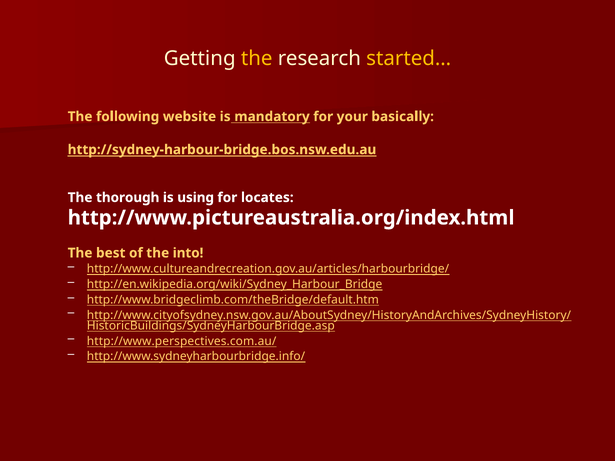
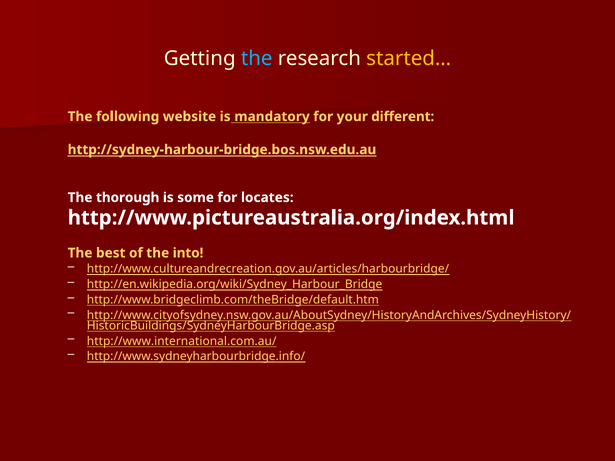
the colour: yellow -> light blue (257, 58)
basically: basically -> different (403, 117)
using: using -> some (196, 198)
http://www.perspectives.com.au/: http://www.perspectives.com.au/ -> http://www.international.com.au/ (182, 341)
